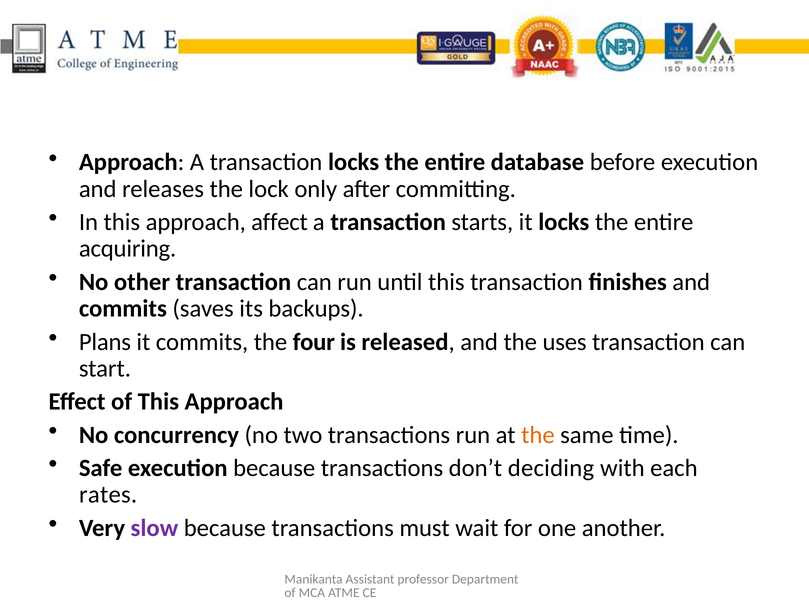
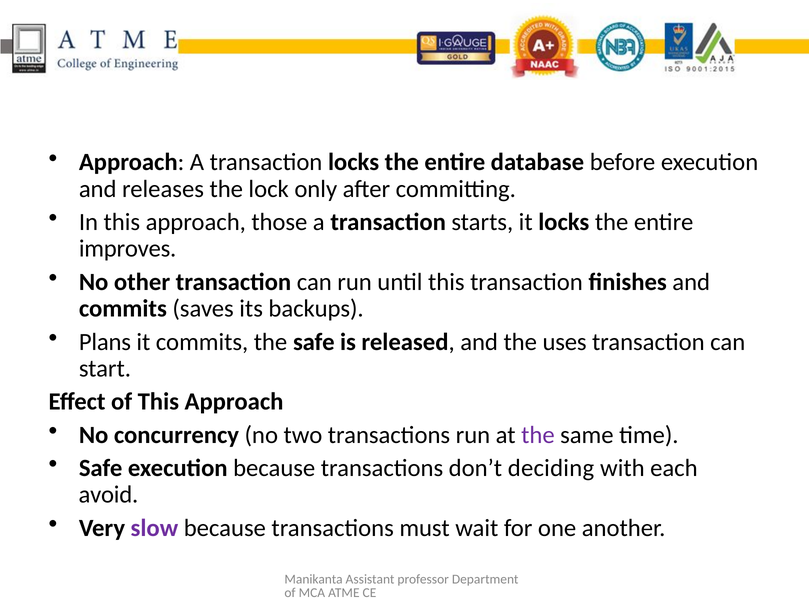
affect: affect -> those (279, 222)
acquiring: acquiring -> improves (128, 249)
the four: four -> safe (314, 342)
the colour: orange -> purple (538, 435)
rates: rates -> avoid (108, 495)
